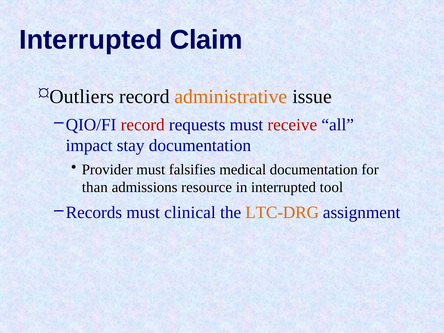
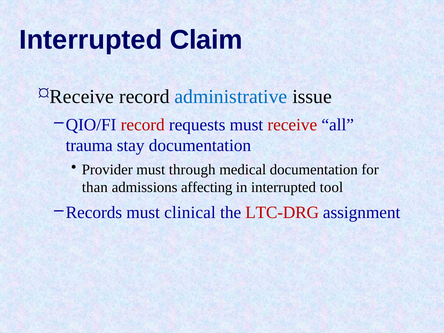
Outliers: Outliers -> Receive (82, 97)
administrative colour: orange -> blue (231, 97)
impact: impact -> trauma (89, 145)
falsifies: falsifies -> through (192, 170)
resource: resource -> affecting (207, 187)
LTC-DRG colour: orange -> red (282, 213)
